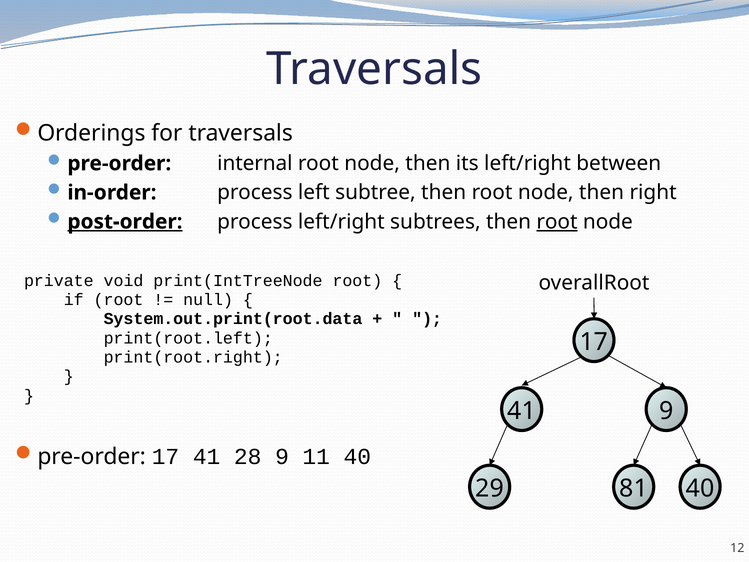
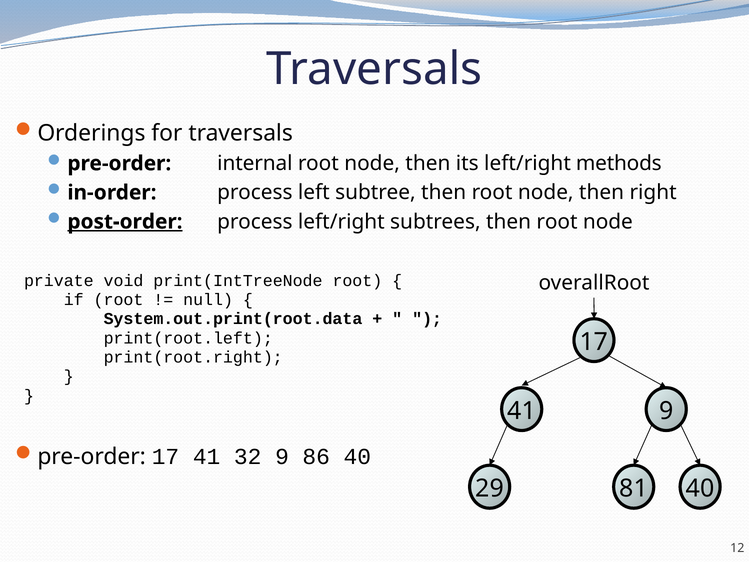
between: between -> methods (619, 163)
root underline: present -> none (557, 222)
28: 28 -> 32 (248, 456)
11: 11 -> 86 (316, 456)
